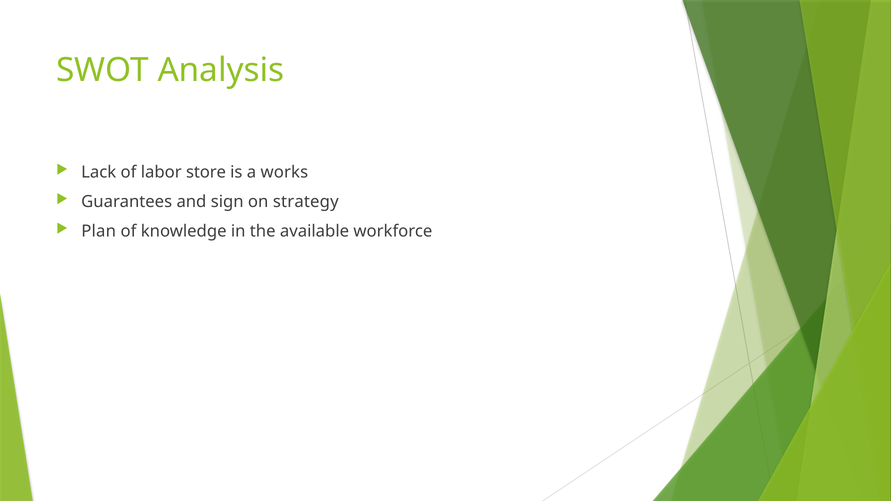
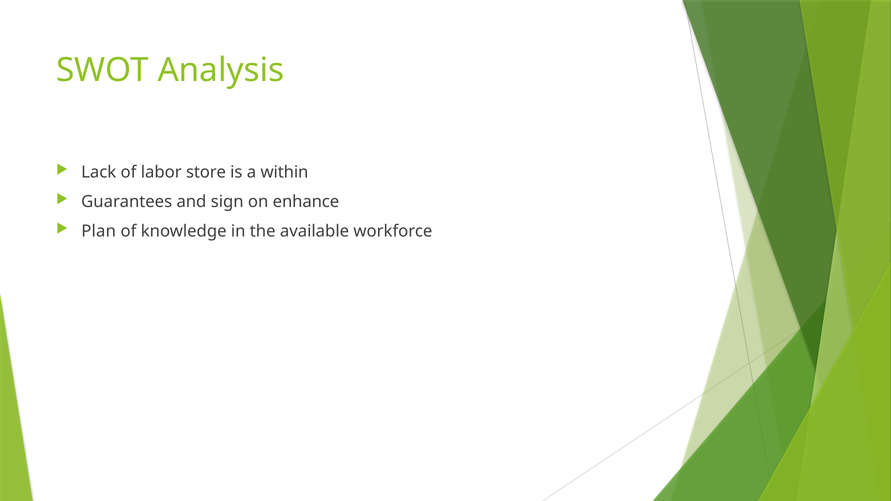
works: works -> within (284, 172)
strategy: strategy -> enhance (306, 202)
